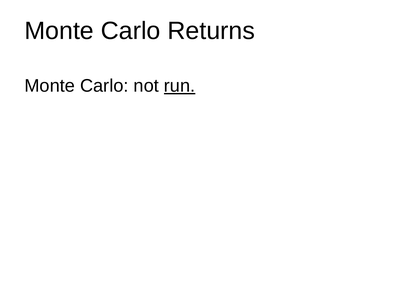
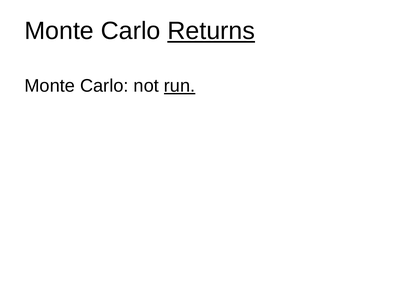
Returns underline: none -> present (211, 31)
